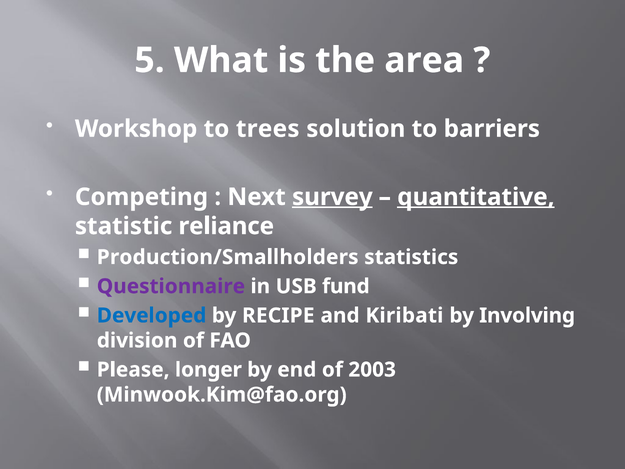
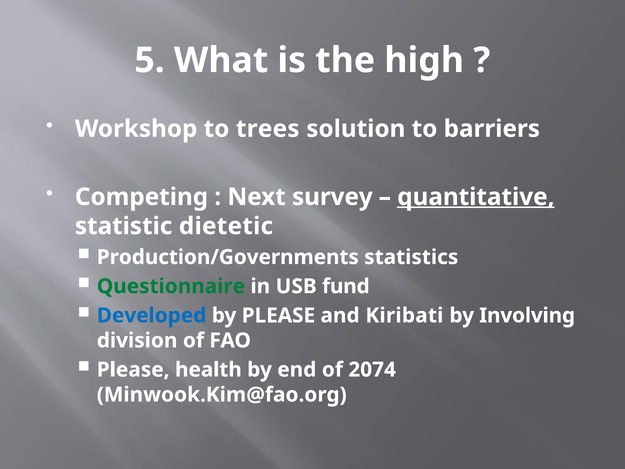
area: area -> high (424, 60)
survey underline: present -> none (332, 197)
reliance: reliance -> dietetic (226, 226)
Production/Smallholders: Production/Smallholders -> Production/Governments (228, 257)
Questionnaire colour: purple -> green (171, 286)
by RECIPE: RECIPE -> PLEASE (278, 315)
longer: longer -> health (208, 370)
2003: 2003 -> 2074 (372, 370)
